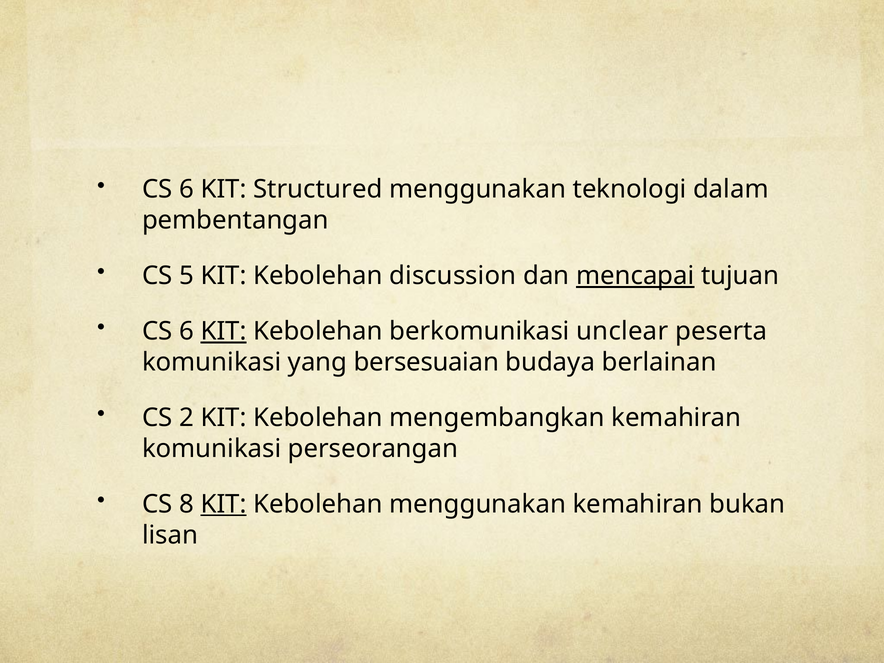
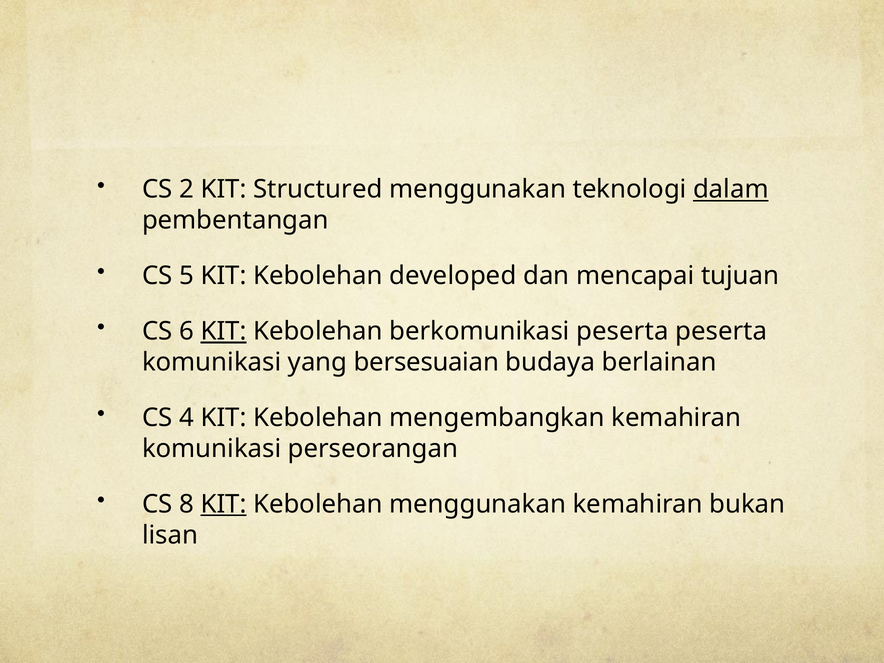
6: 6 -> 2 (187, 189)
dalam underline: none -> present (731, 189)
discussion: discussion -> developed (453, 276)
mencapai underline: present -> none (635, 276)
berkomunikasi unclear: unclear -> peserta (622, 331)
2: 2 -> 4 (187, 418)
